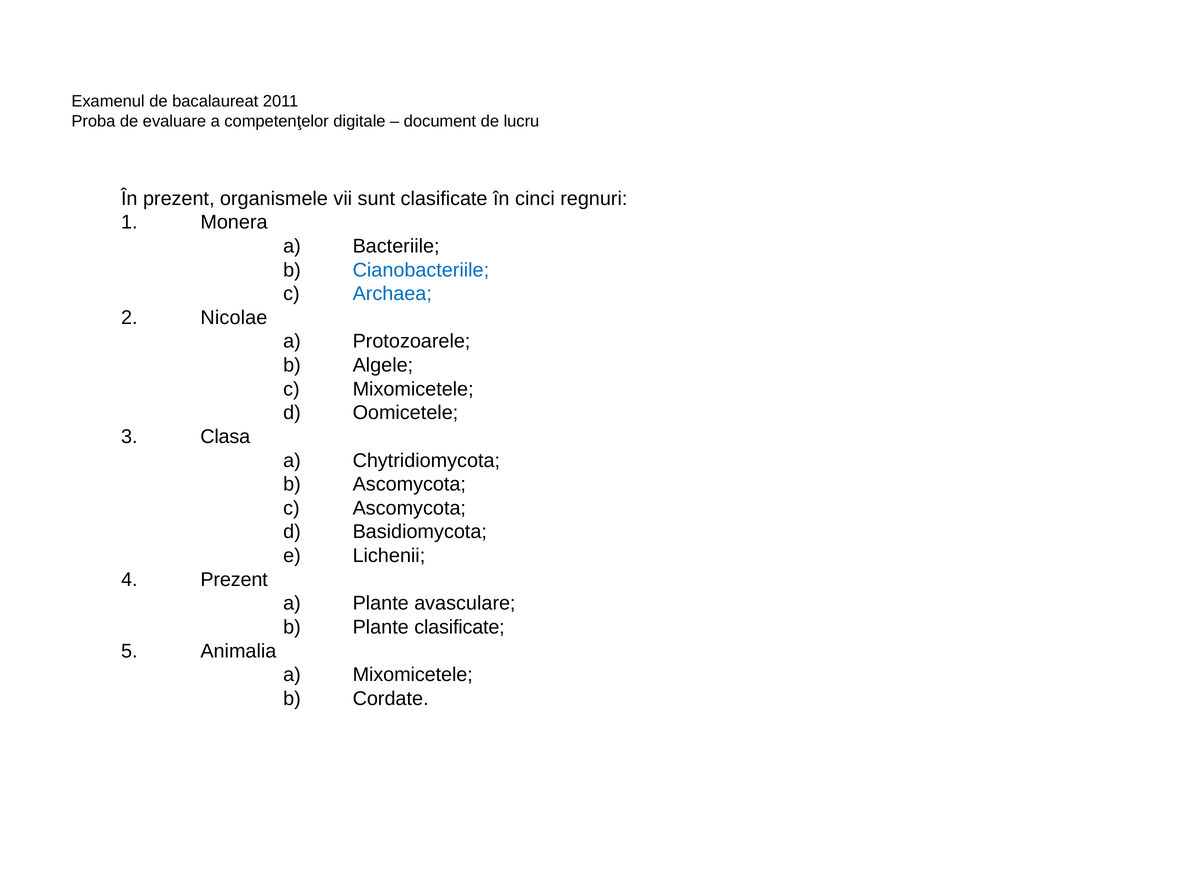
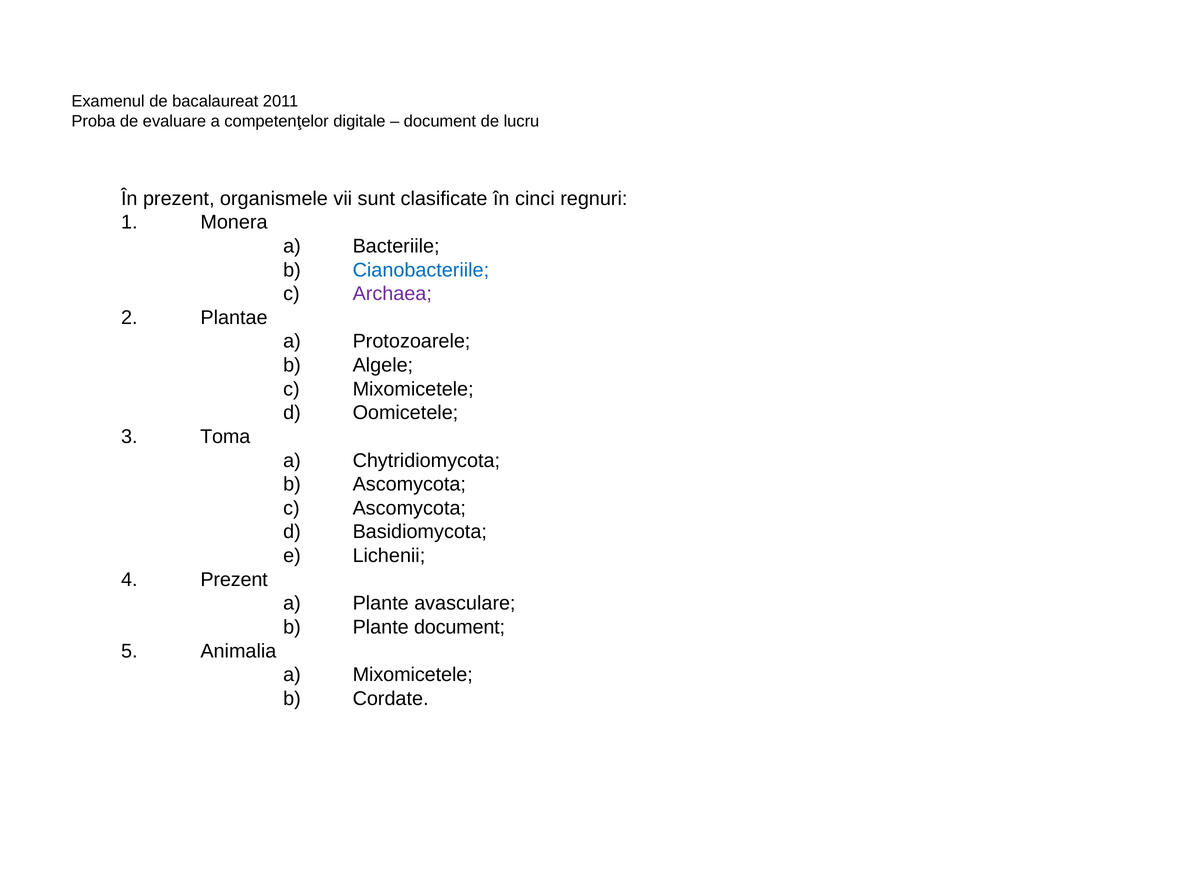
Archaea colour: blue -> purple (392, 294)
Nicolae: Nicolae -> Plantae (234, 318)
Clasa: Clasa -> Toma (225, 437)
Plante clasificate: clasificate -> document (460, 627)
